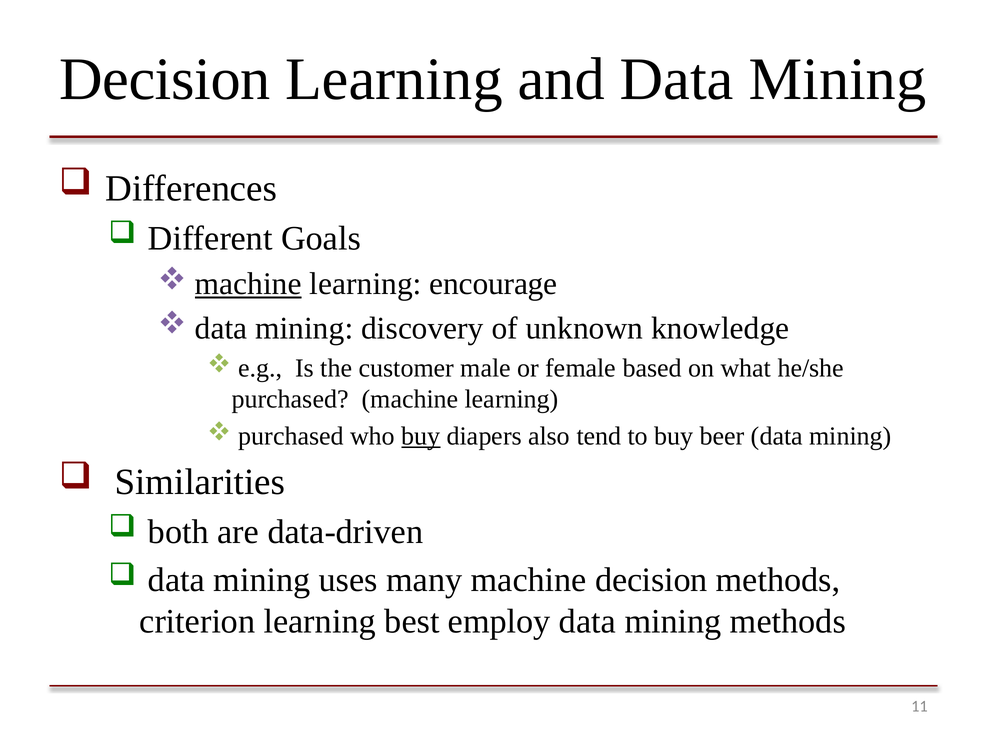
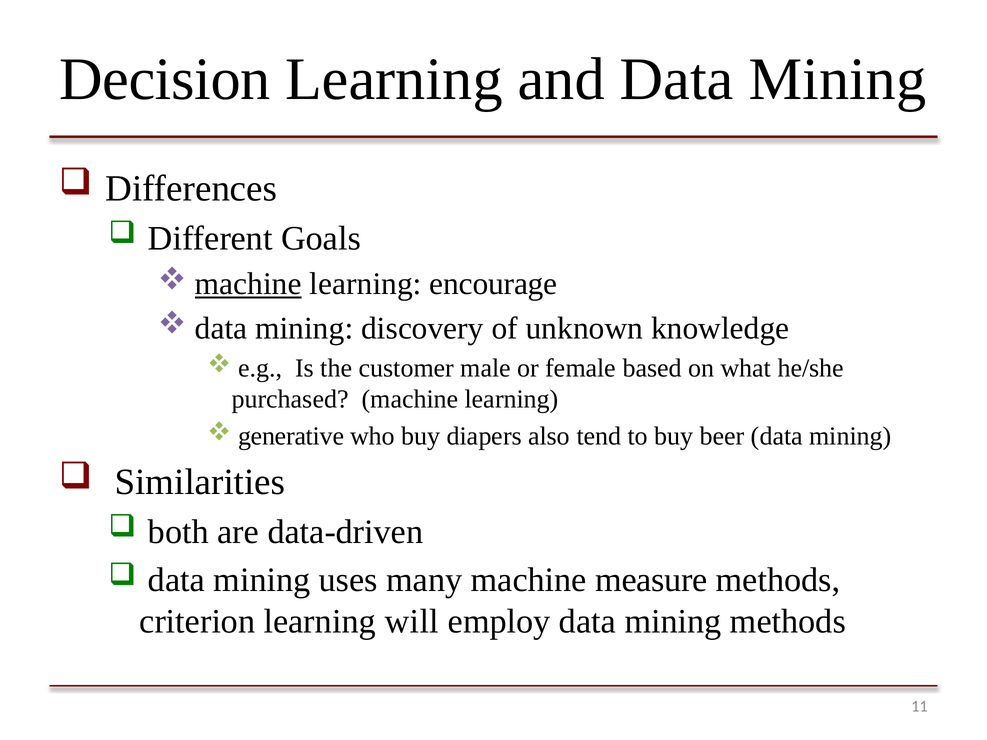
purchased: purchased -> generative (291, 436)
buy underline: present -> none (421, 436)
machine decision: decision -> measure (651, 580)
best: best -> will (412, 621)
